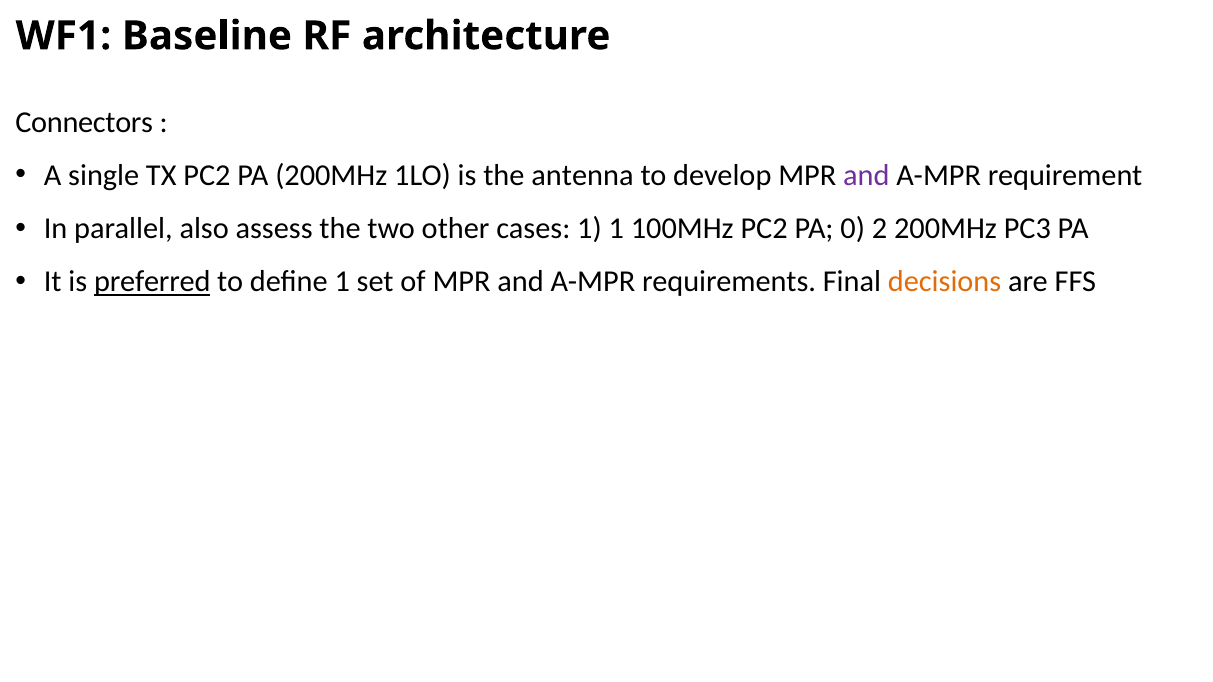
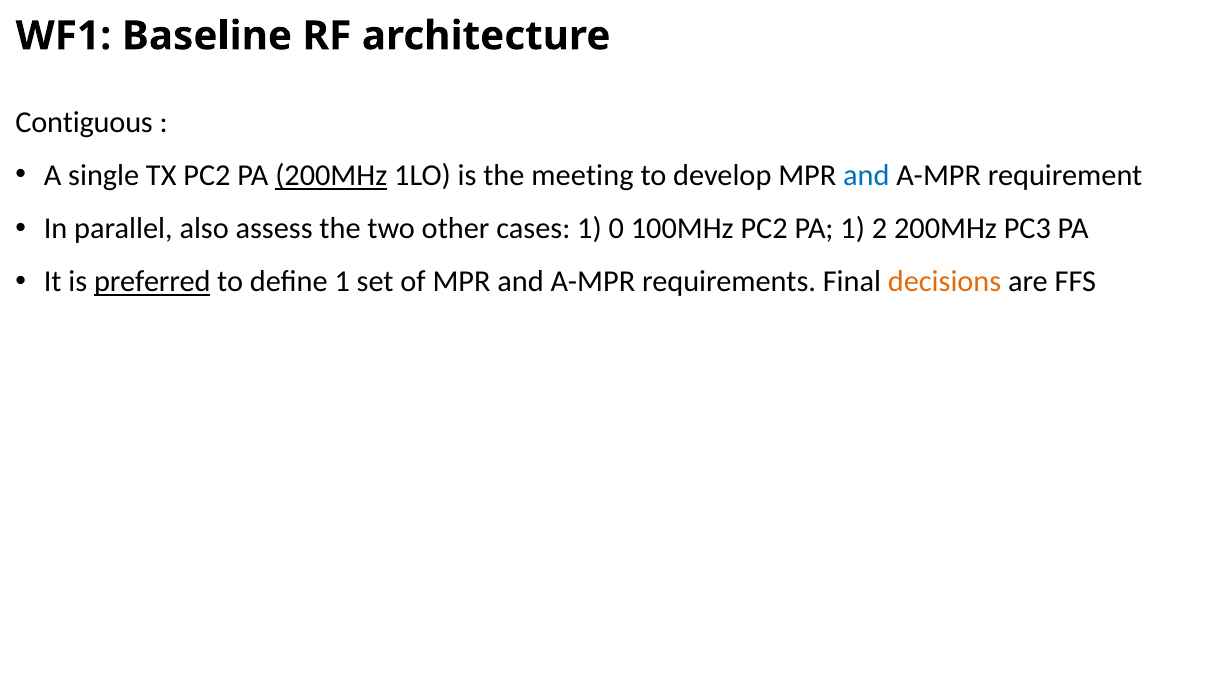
Connectors: Connectors -> Contiguous (84, 123)
200MHz underline: none -> present (331, 176)
antenna: antenna -> meeting (582, 176)
and colour: purple -> blue (866, 176)
1 1: 1 -> 0 (616, 229)
PA 0: 0 -> 1 (853, 229)
